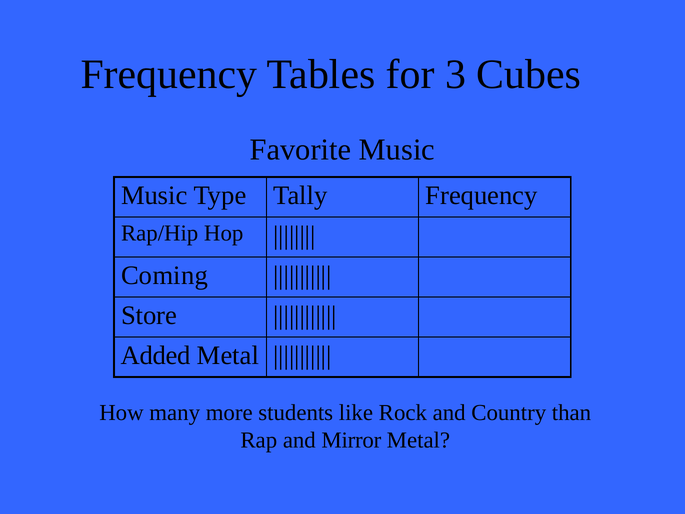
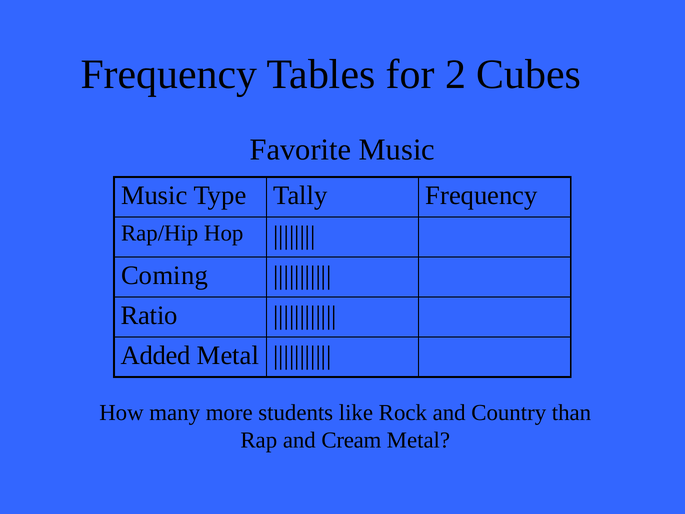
3: 3 -> 2 (456, 74)
Store: Store -> Ratio (149, 315)
Mirror: Mirror -> Cream (351, 440)
